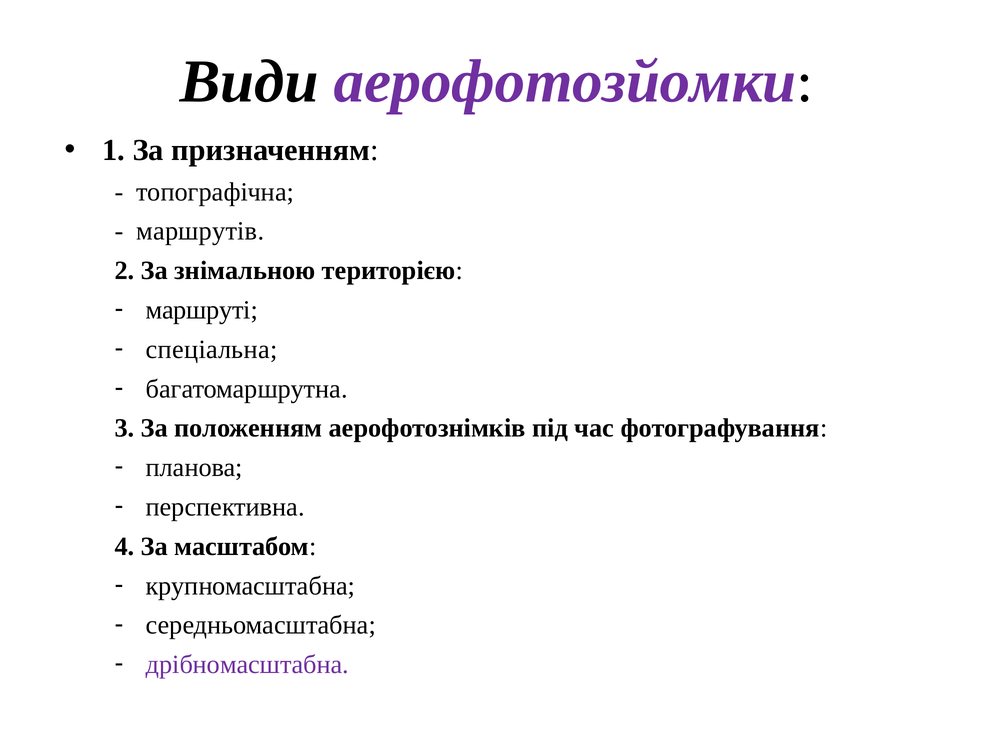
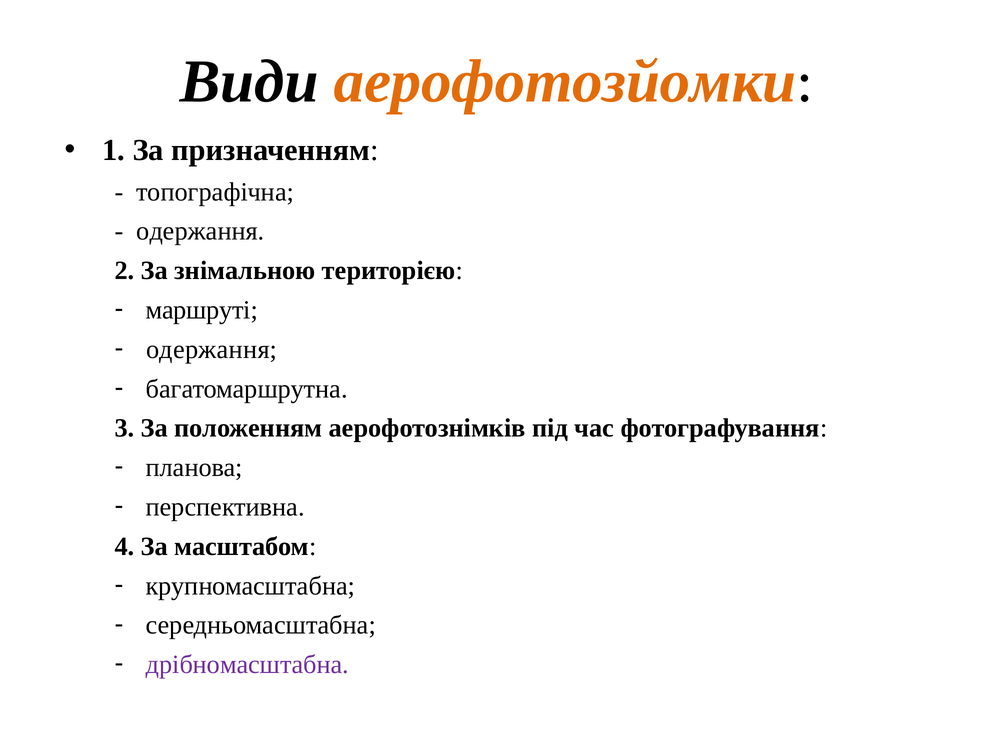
аерофотозйомки colour: purple -> orange (565, 82)
маршрутів: маршрутів -> одержання (200, 231)
спеціальна: спеціальна -> одержання (212, 350)
